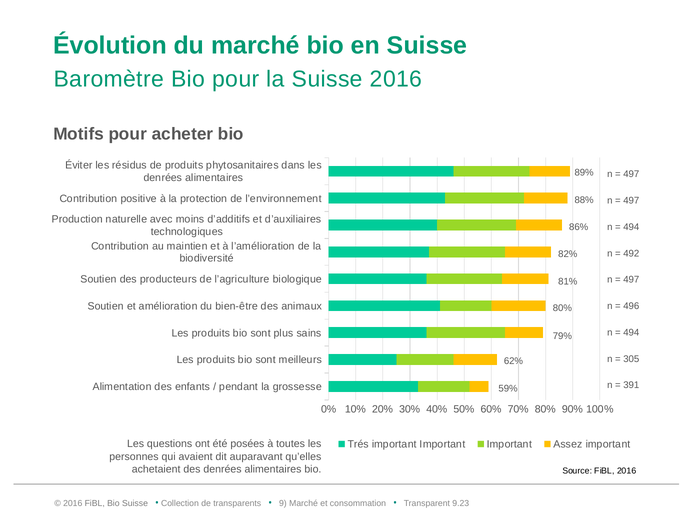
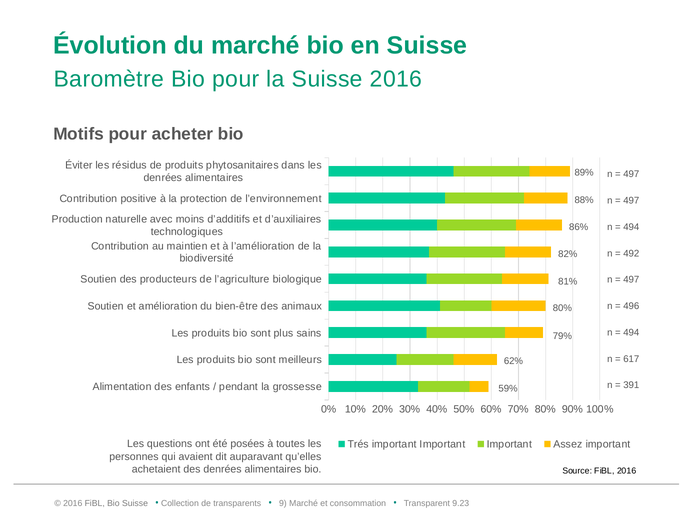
305: 305 -> 617 (631, 359)
